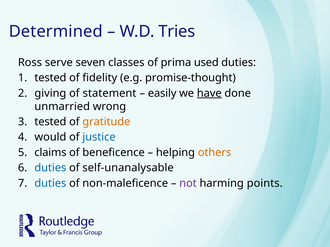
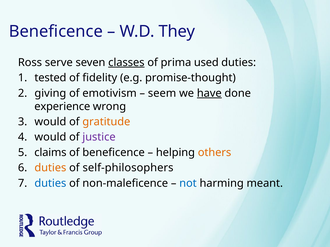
Determined: Determined -> Beneficence (56, 31)
Tries: Tries -> They (177, 31)
classes underline: none -> present (126, 63)
statement: statement -> emotivism (110, 93)
easily: easily -> seem (162, 93)
unmarried: unmarried -> experience (62, 107)
tested: tested -> would (50, 122)
justice colour: blue -> purple (99, 137)
duties colour: blue -> orange (50, 168)
self-unanalysable: self-unanalysable -> self-philosophers (128, 168)
not colour: purple -> blue (188, 184)
points: points -> meant (265, 184)
